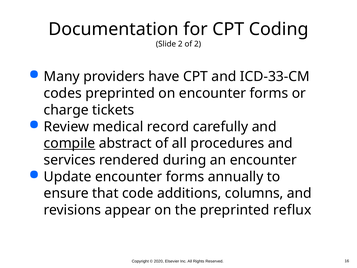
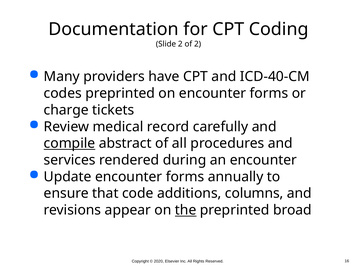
ICD-33-CM: ICD-33-CM -> ICD-40-CM (275, 77)
the underline: none -> present (186, 210)
reflux: reflux -> broad (292, 210)
